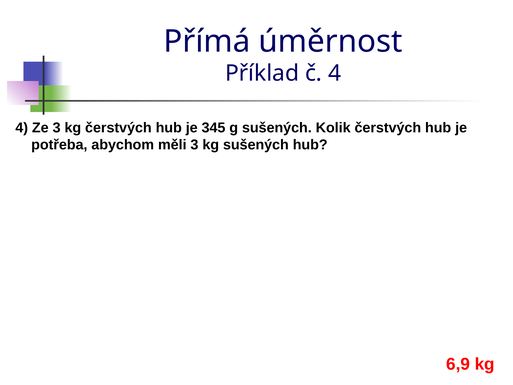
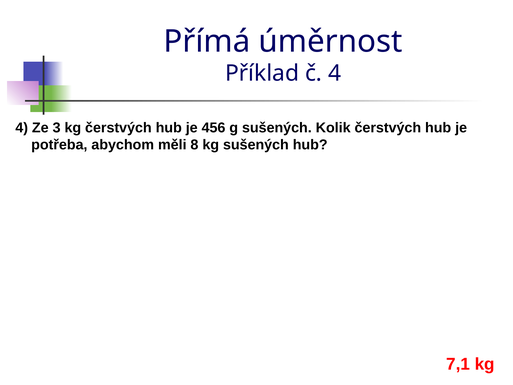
345: 345 -> 456 (213, 128)
měli 3: 3 -> 8 (194, 145)
6,9: 6,9 -> 7,1 (458, 364)
